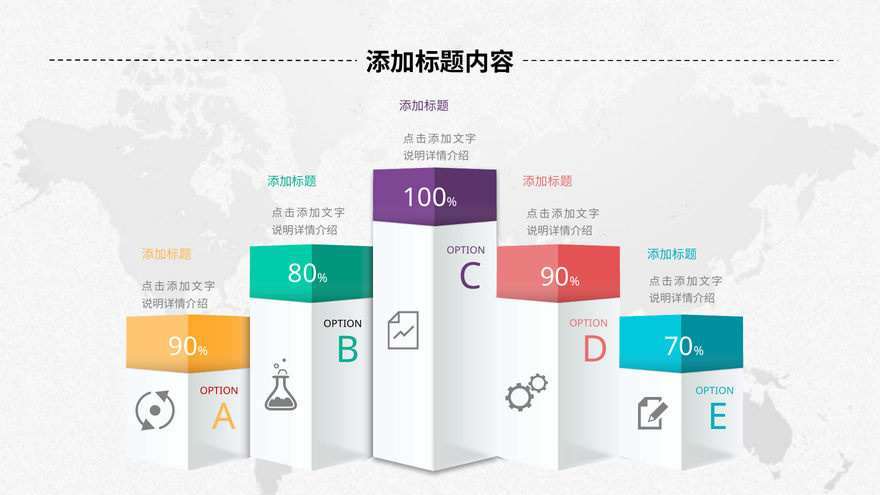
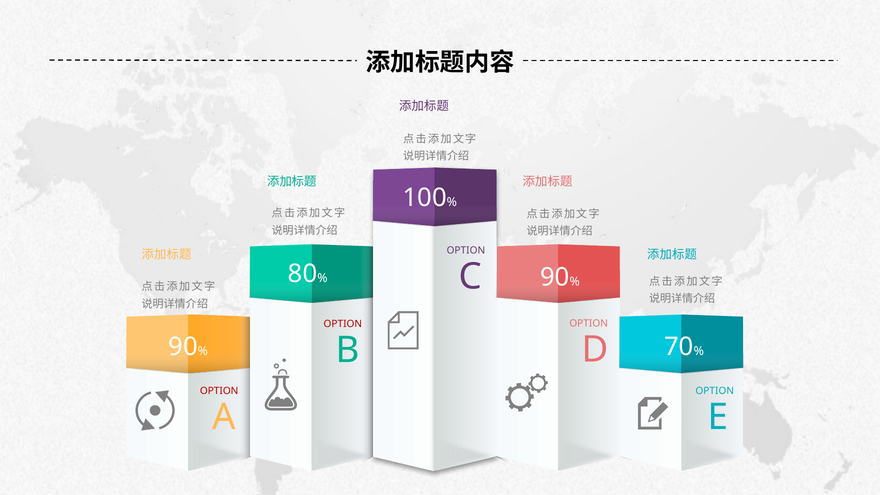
OPTION colour: black -> red (343, 324)
